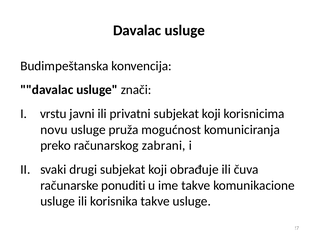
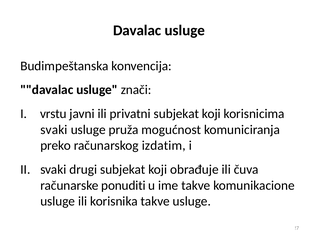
novu: novu -> svaki (54, 129)
zabrani: zabrani -> izdatim (164, 145)
